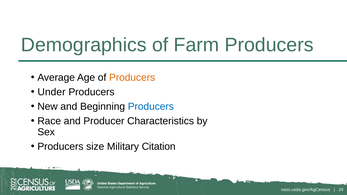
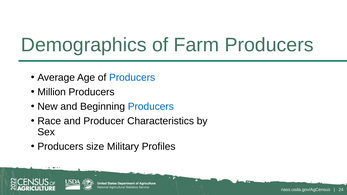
Producers colour: orange -> blue (132, 77)
Under: Under -> Million (52, 92)
Citation: Citation -> Profiles (159, 147)
